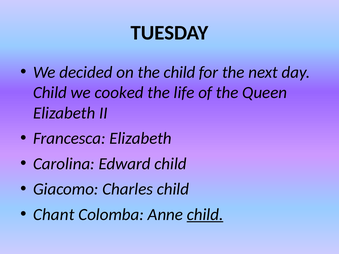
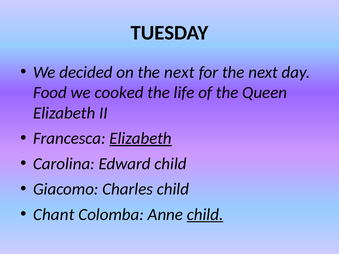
on the child: child -> next (179, 72)
Child: Child -> Food (50, 93)
Elizabeth underline: none -> present (141, 138)
